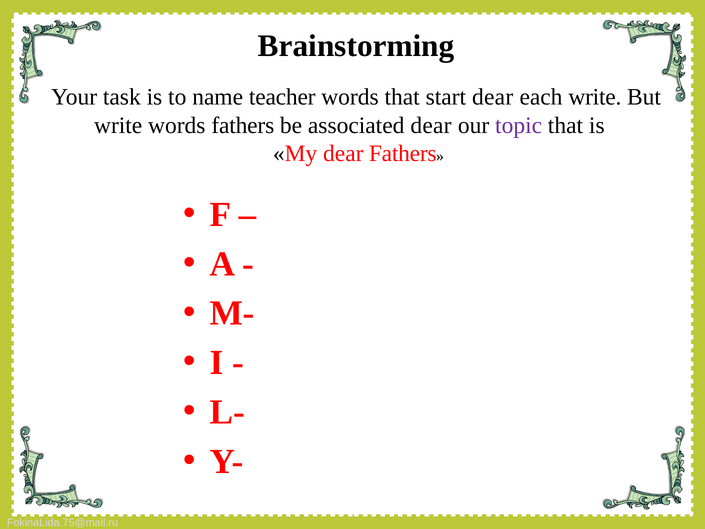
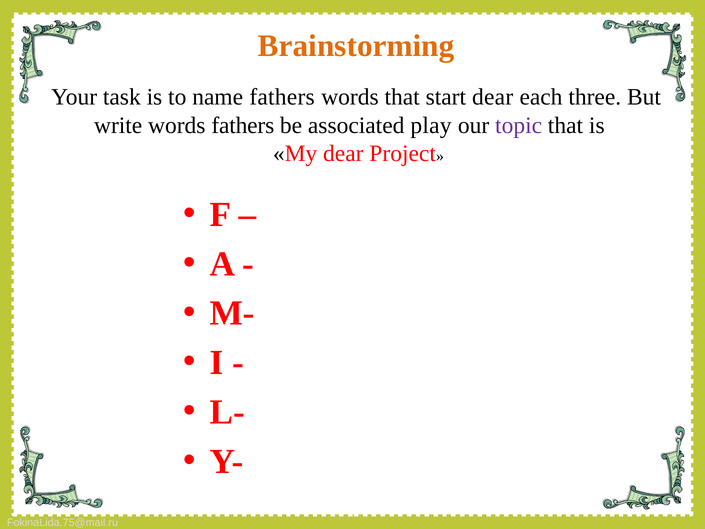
Brainstorming colour: black -> orange (356, 46)
name teacher: teacher -> fathers (282, 97)
each write: write -> three (595, 97)
associated dear: dear -> play (431, 125)
dear Fathers: Fathers -> Project (403, 154)
